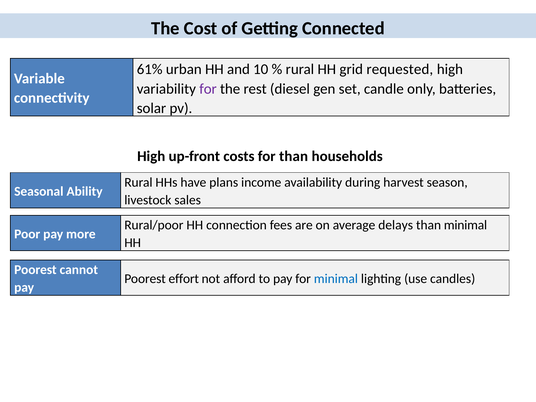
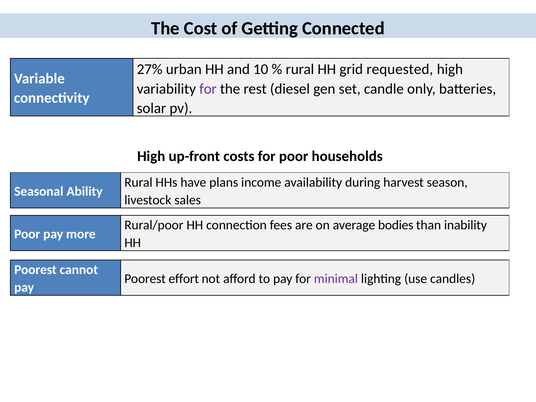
61%: 61% -> 27% (150, 69)
for than: than -> poor (294, 156)
delays: delays -> bodies (396, 225)
than minimal: minimal -> inability (465, 225)
minimal colour: blue -> purple (336, 279)
